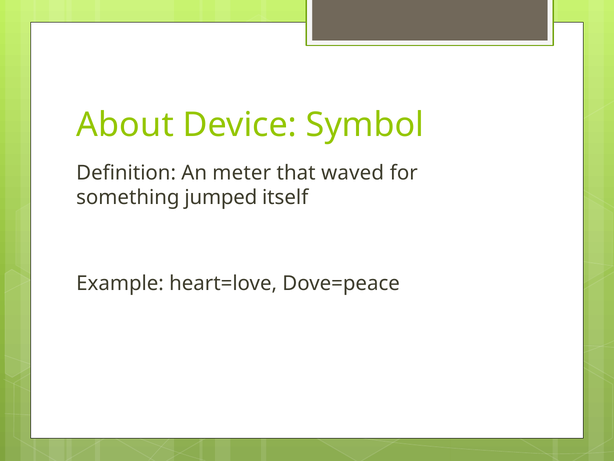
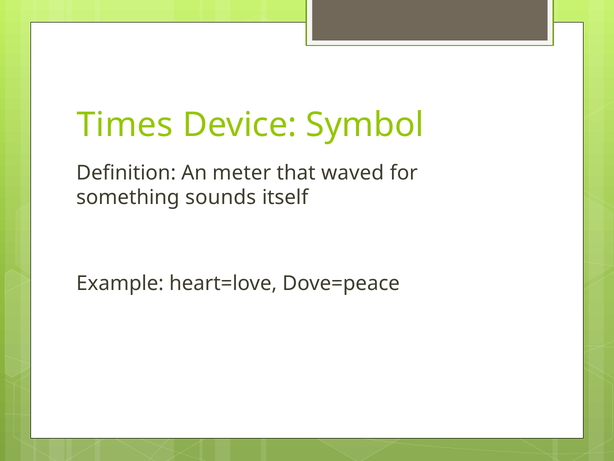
About: About -> Times (125, 125)
jumped: jumped -> sounds (221, 197)
